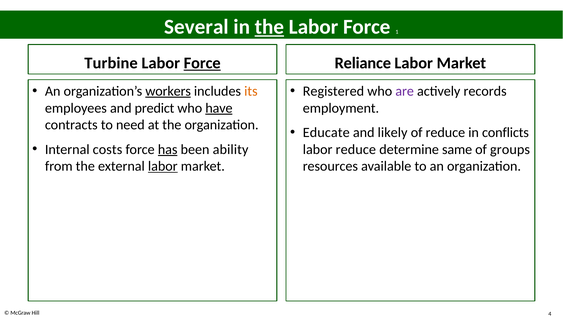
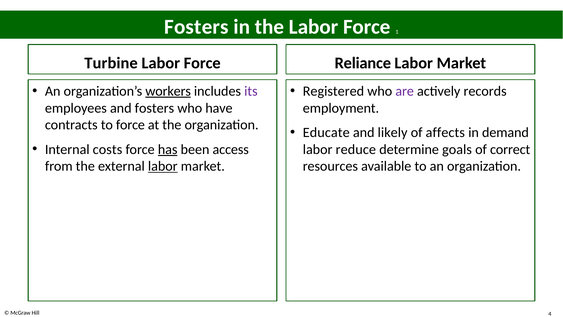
Several: Several -> Fosters (196, 27)
the underline: present -> none (269, 27)
Force underline: present -> none (202, 63)
its colour: orange -> purple (251, 91)
and predict: predict -> fosters (154, 108)
have underline: present -> none (219, 108)
to need: need -> force (130, 125)
of reduce: reduce -> affects (445, 132)
conflicts: conflicts -> demand (505, 132)
ability: ability -> access (231, 149)
same: same -> goals (457, 149)
groups: groups -> correct (510, 149)
